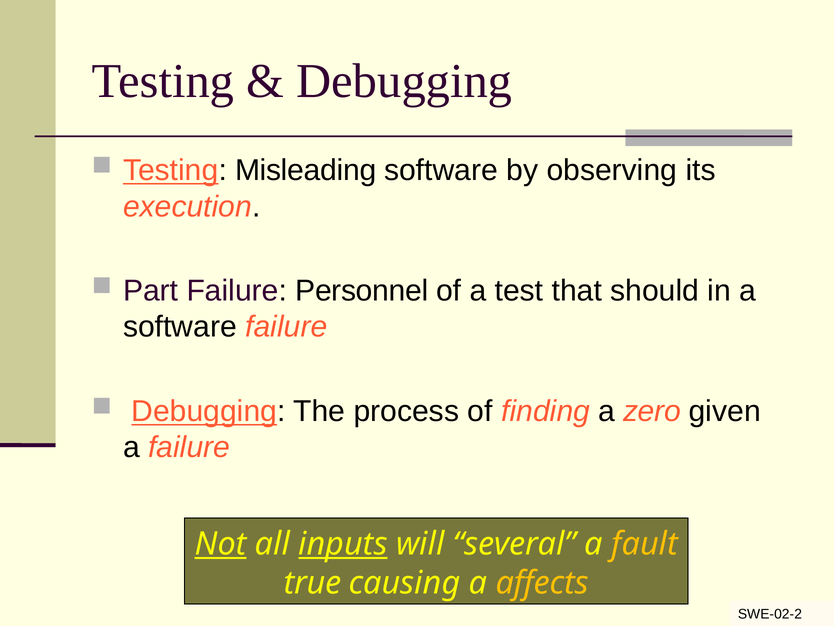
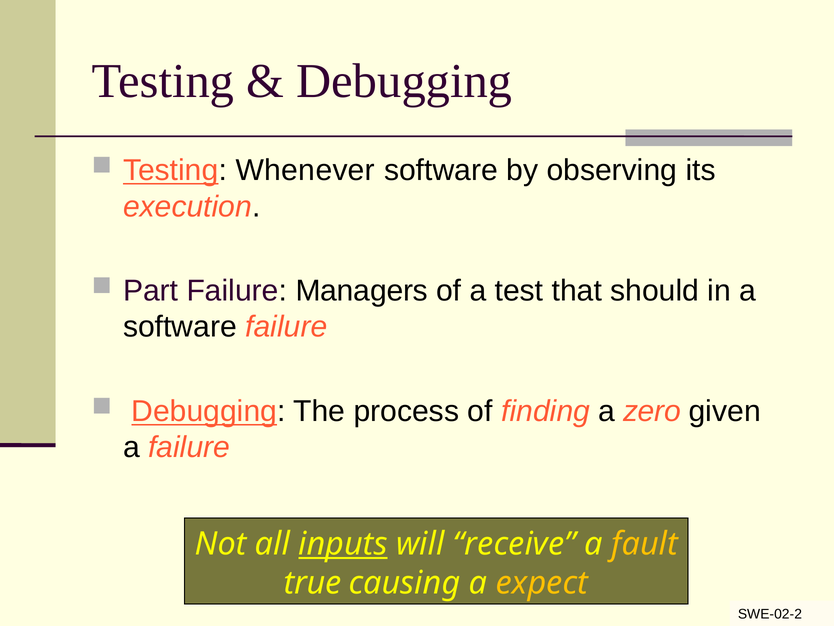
Misleading: Misleading -> Whenever (305, 170)
Personnel: Personnel -> Managers (362, 291)
Not underline: present -> none (221, 543)
several: several -> receive (514, 543)
affects: affects -> expect (542, 582)
